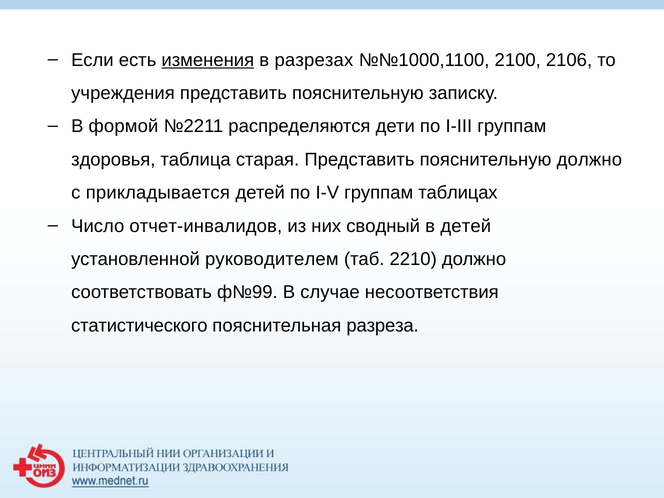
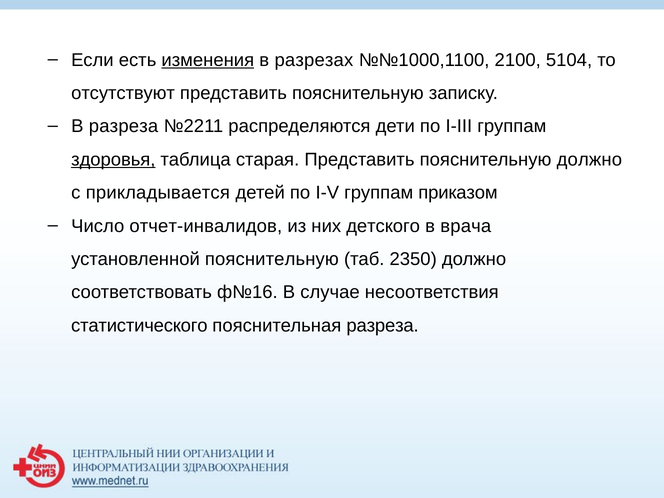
2106: 2106 -> 5104 (569, 60)
учреждения: учреждения -> отсутствуют (123, 93)
В формой: формой -> разреза (124, 126)
здоровья underline: none -> present (113, 160)
таблицах: таблицах -> приказом (458, 193)
сводный: сводный -> детского (383, 226)
в детей: детей -> врача (466, 226)
установленной руководителем: руководителем -> пояснительную (272, 259)
2210: 2210 -> 2350 (413, 259)
ф№99: ф№99 -> ф№16 (247, 292)
